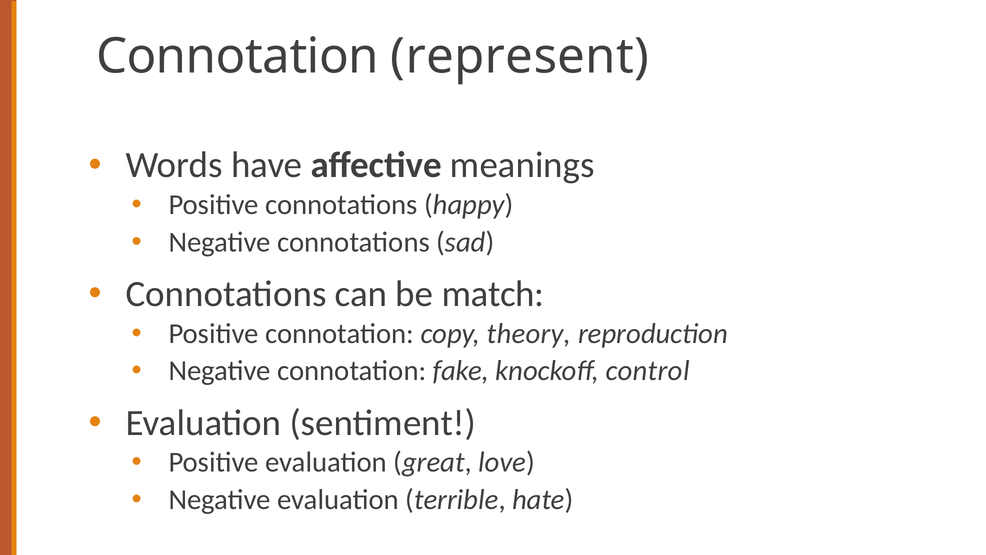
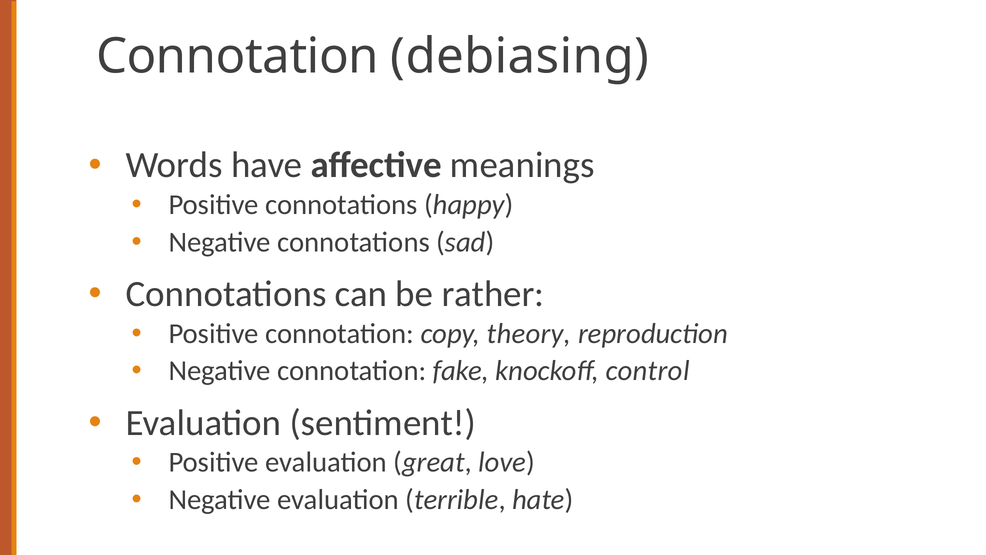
represent: represent -> debiasing (520, 56)
match: match -> rather (493, 294)
